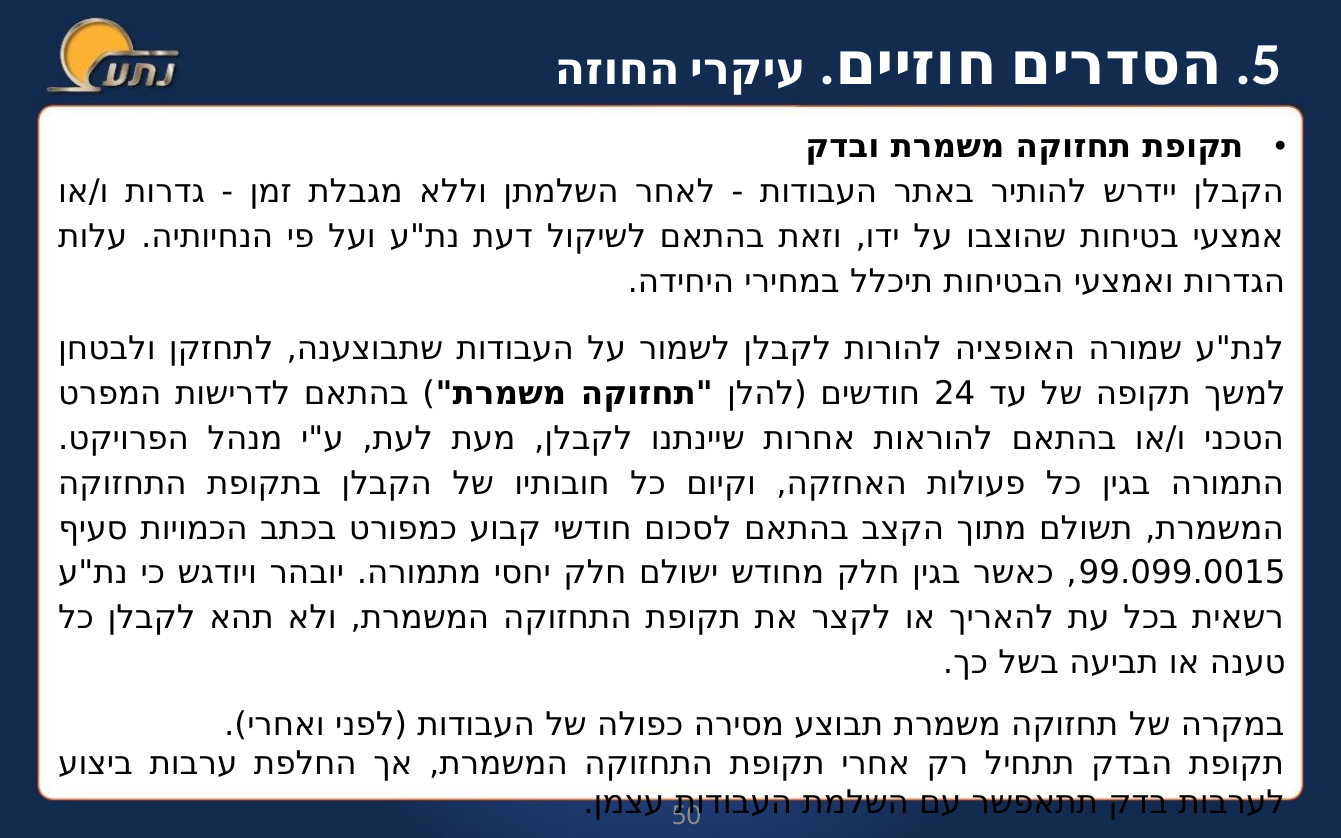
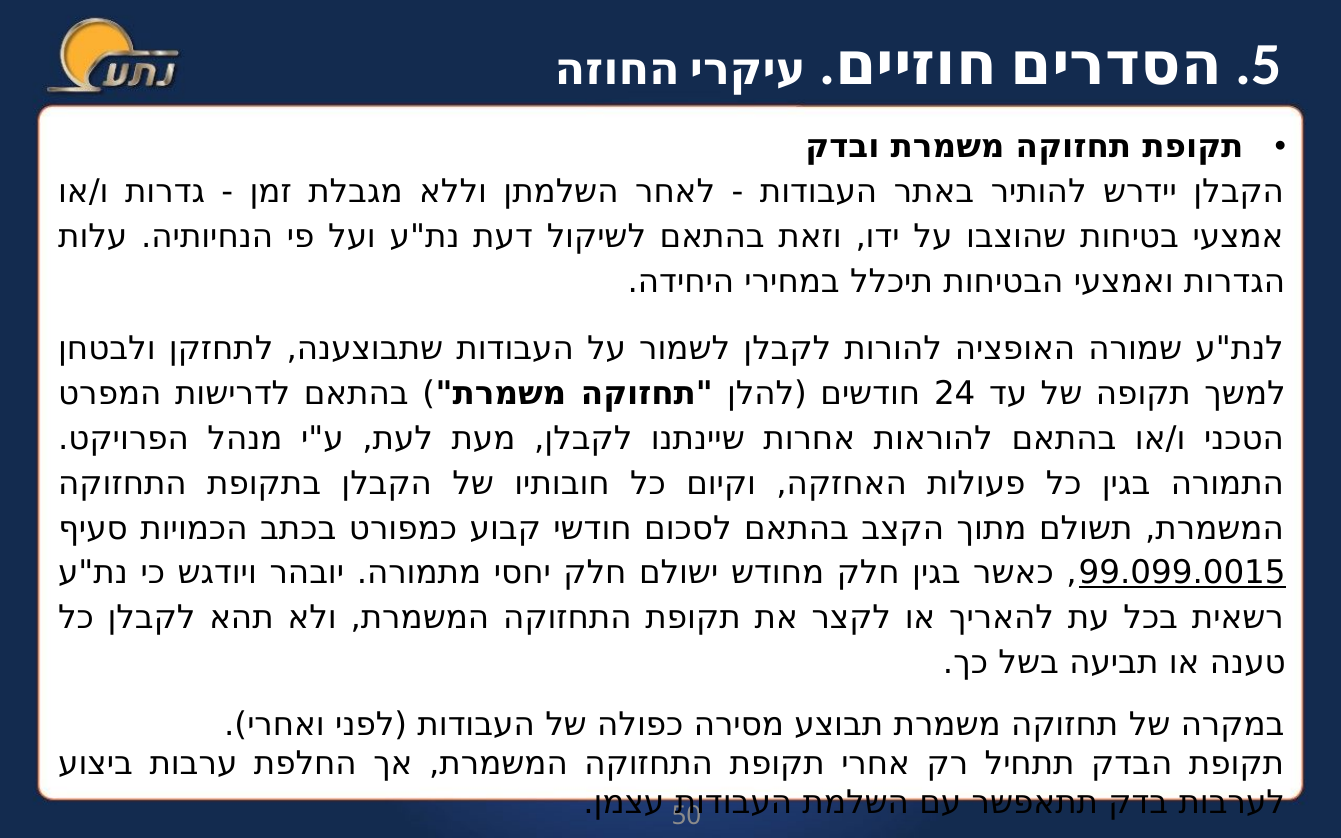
99.099.0015 underline: none -> present (1182, 573)
